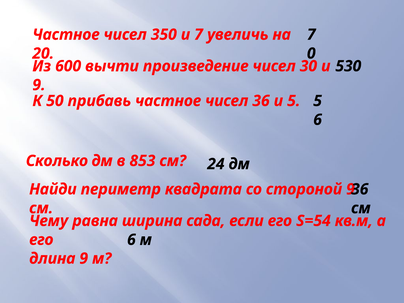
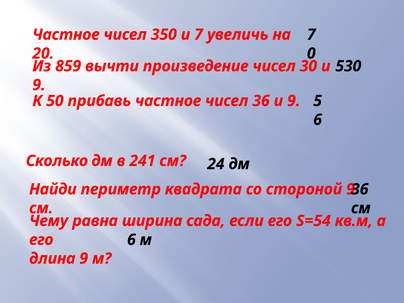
600: 600 -> 859 (68, 66)
36 и 5: 5 -> 9 (294, 101)
853: 853 -> 241 (142, 161)
